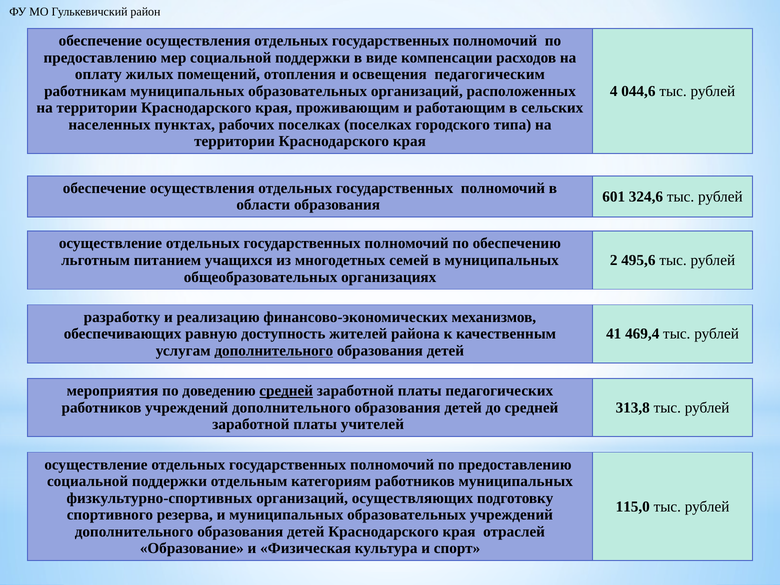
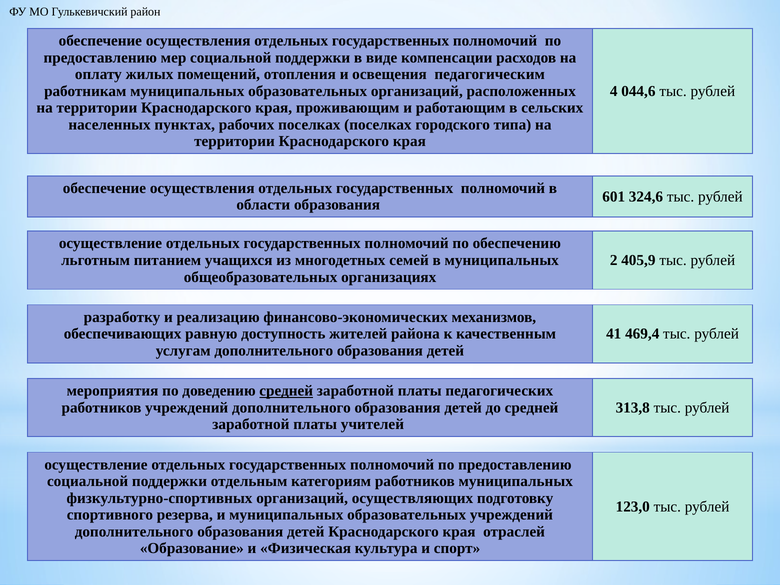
495,6: 495,6 -> 405,9 (638, 260)
дополнительного underline: present -> none (274, 351)
115,0: 115,0 -> 123,0 (633, 507)
